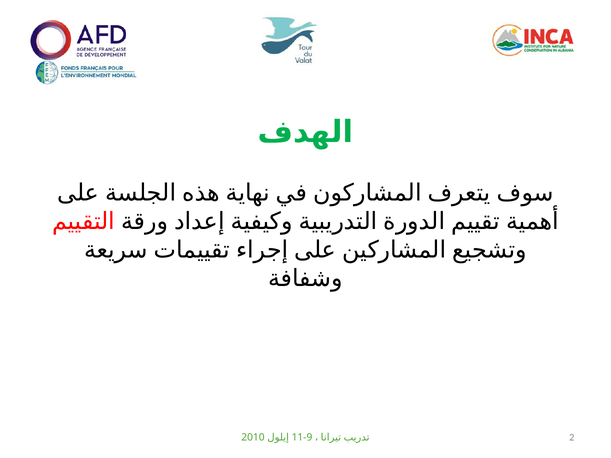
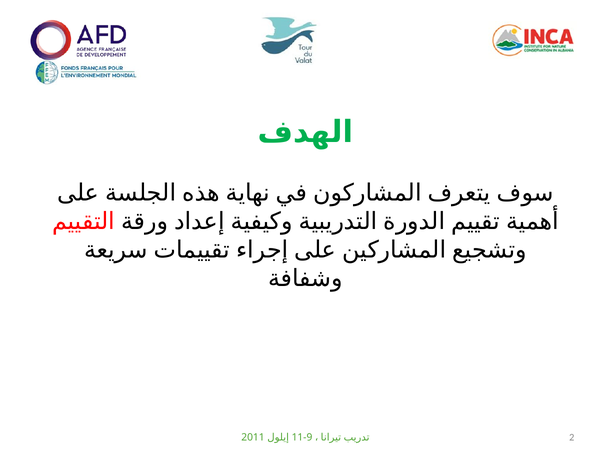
2010: 2010 -> 2011 (253, 438)
